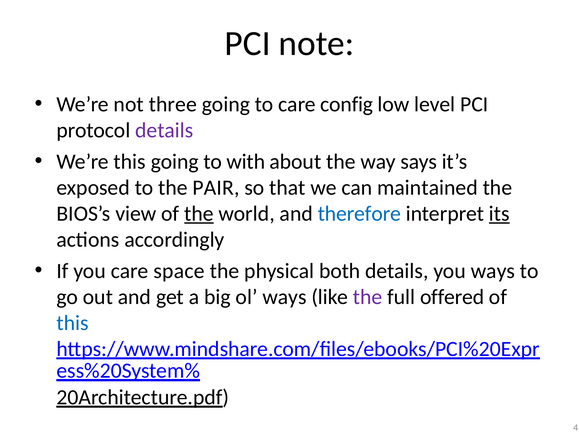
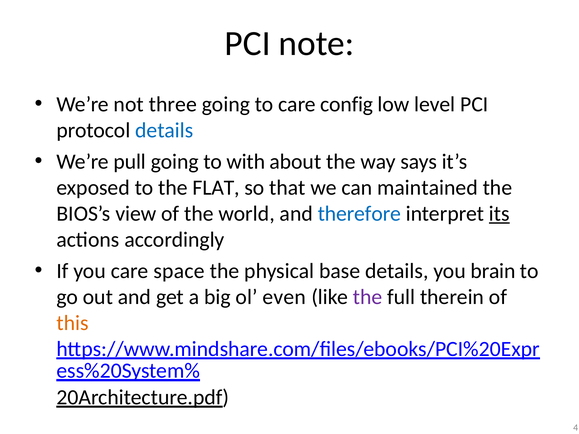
details colour: purple -> blue (164, 130)
We’re this: this -> pull (130, 162)
PAIR: PAIR -> FLAT (216, 188)
the underline: present -> none (199, 214)
both: both -> base (340, 271)
you ways: ways -> brain (493, 271)
ol ways: ways -> even (284, 297)
offered: offered -> therein (452, 297)
this colour: blue -> orange (73, 323)
